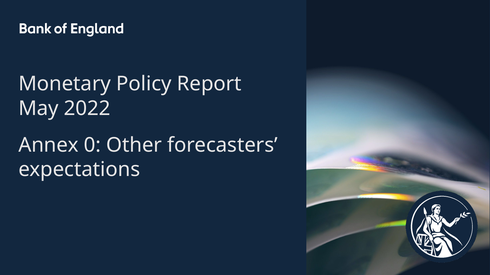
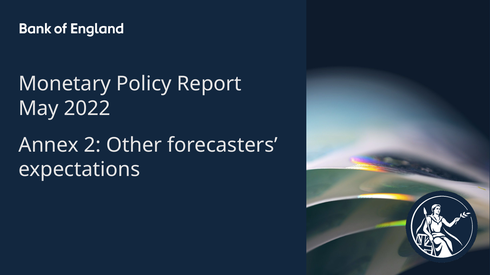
0: 0 -> 2 (92, 145)
